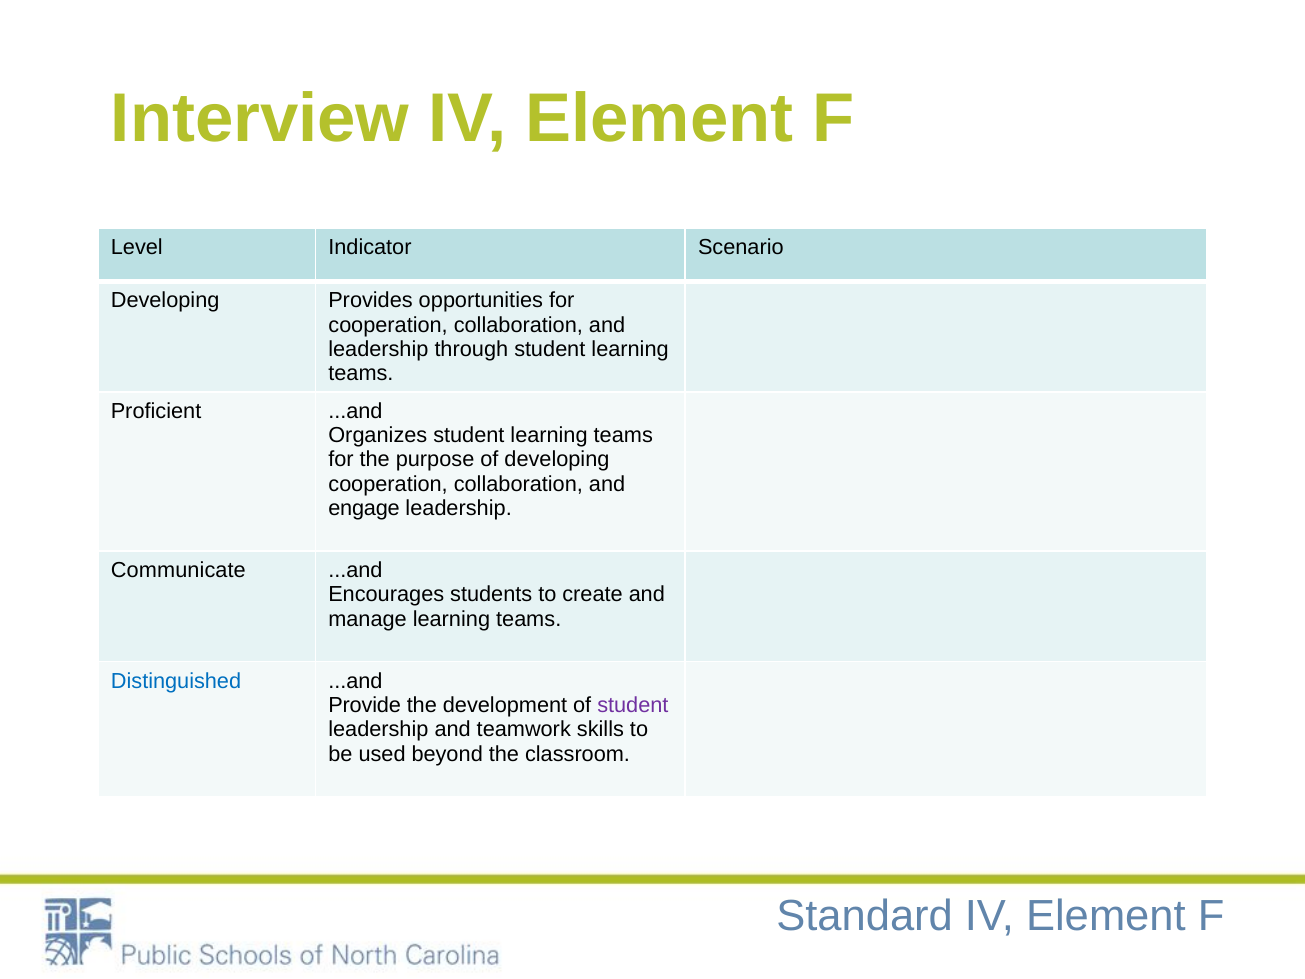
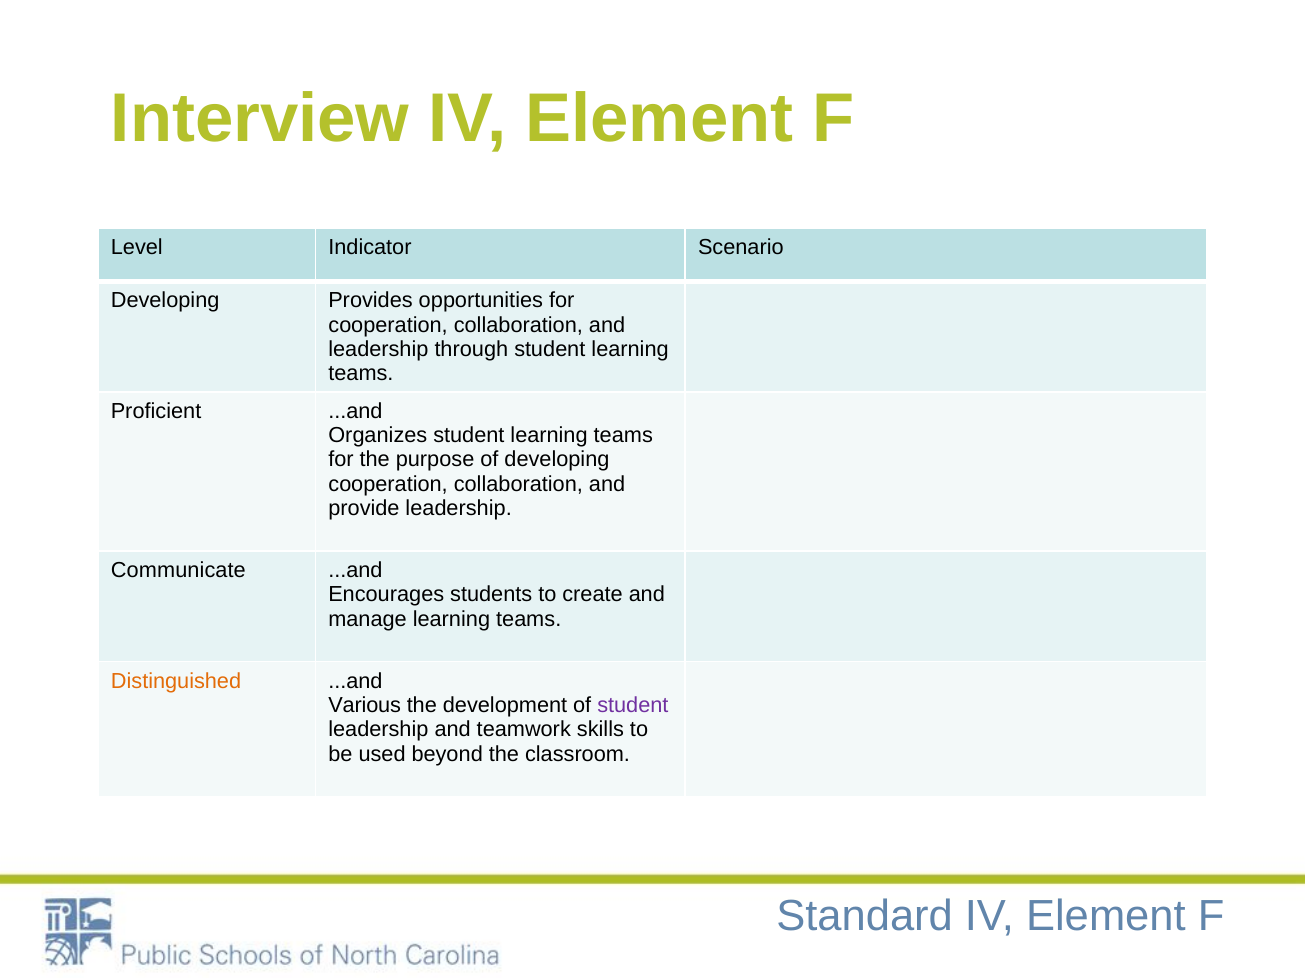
engage: engage -> provide (364, 508)
Distinguished colour: blue -> orange (176, 681)
Provide: Provide -> Various (365, 705)
